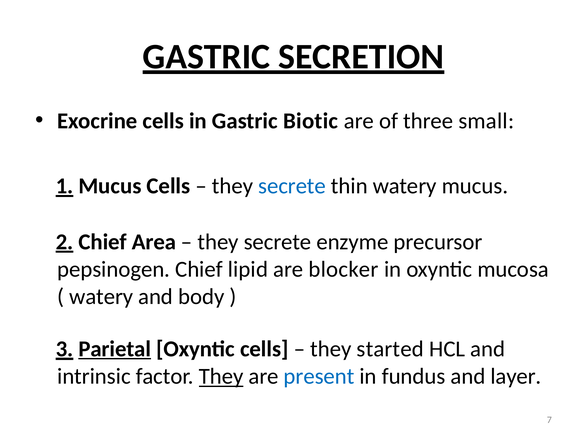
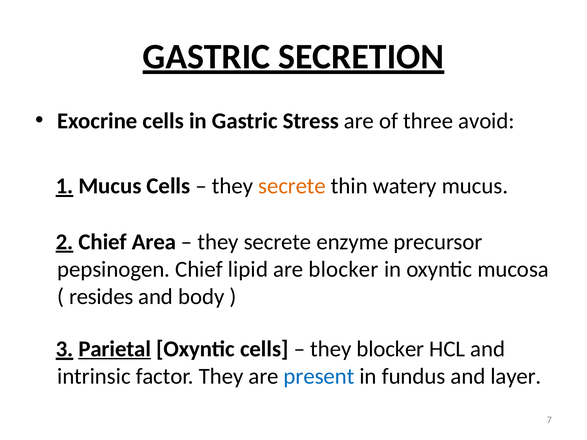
Biotic: Biotic -> Stress (311, 121)
small: small -> avoid (486, 121)
secrete colour: blue -> orange (292, 186)
watery: watery -> resides (101, 297)
they started: started -> blocker (390, 349)
They underline: present -> none (221, 377)
